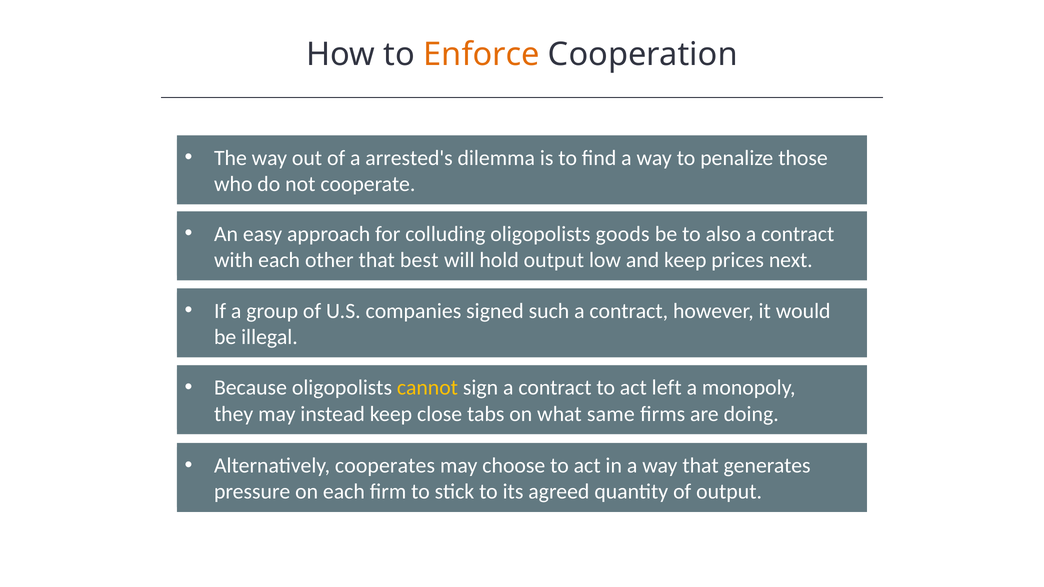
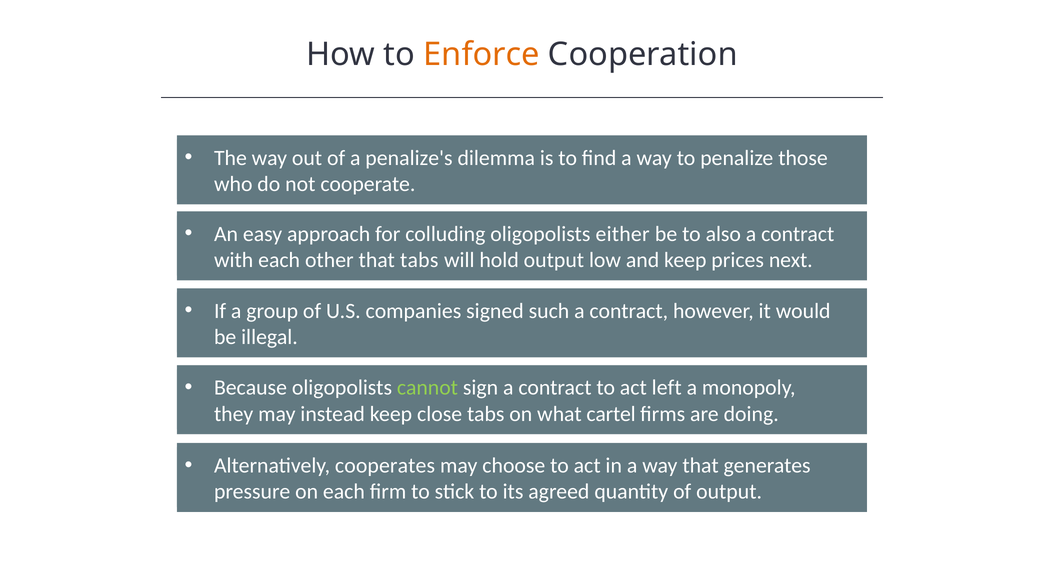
arrested's: arrested's -> penalize's (409, 158)
goods: goods -> either (623, 234)
that best: best -> tabs (419, 260)
cannot colour: yellow -> light green (427, 388)
same: same -> cartel (611, 414)
